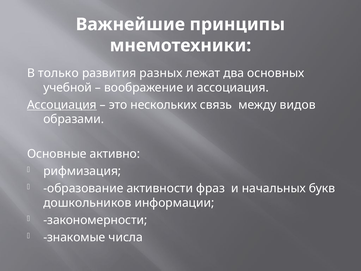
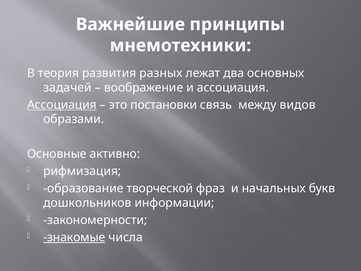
только: только -> теория (58, 73)
учебной: учебной -> задачей (67, 87)
нескольких: нескольких -> постановки (164, 105)
активности: активности -> творческой (160, 188)
знакомые underline: none -> present (74, 237)
